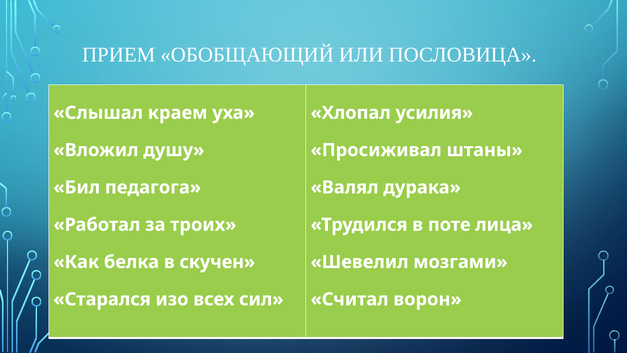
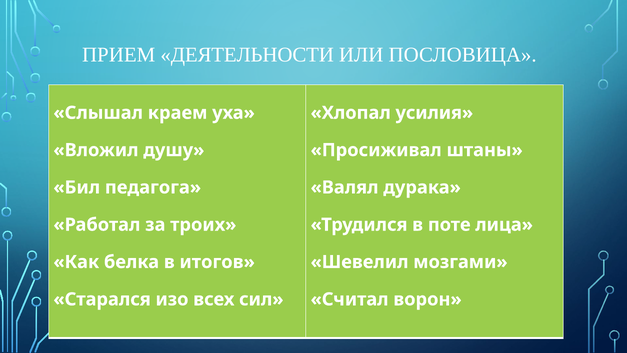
ОБОБЩАЮЩИЙ: ОБОБЩАЮЩИЙ -> ДЕЯТЕЛЬНОСТИ (247, 55)
скучен: скучен -> итогов (217, 262)
